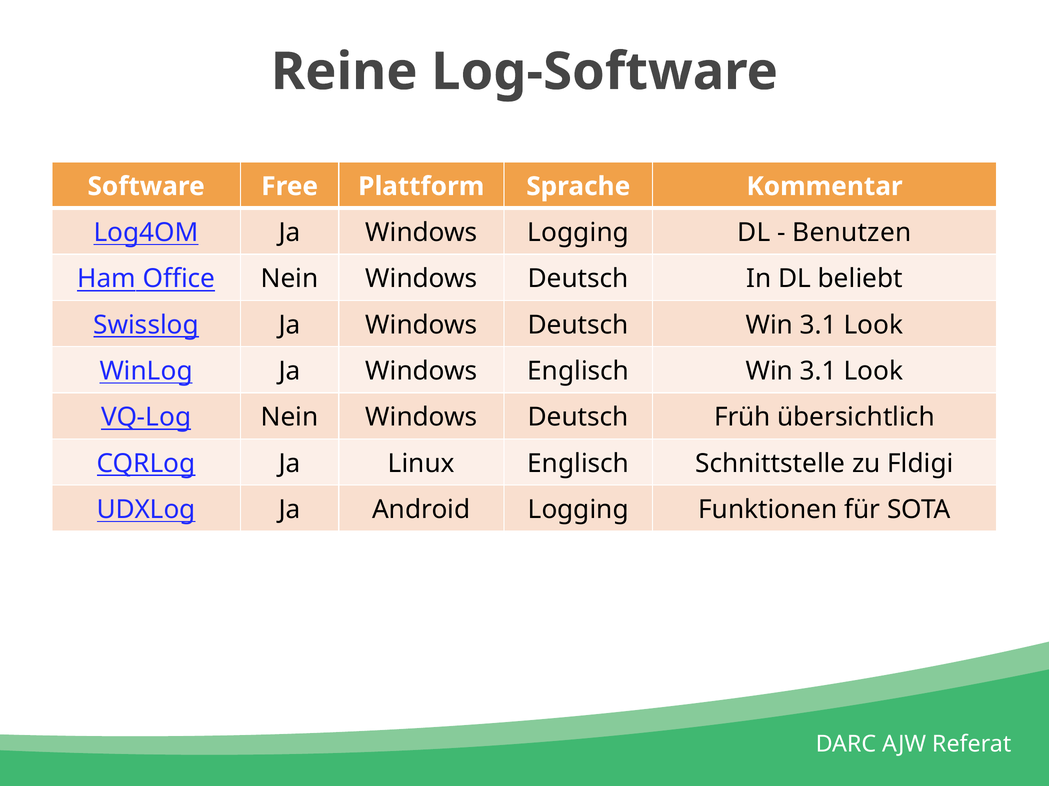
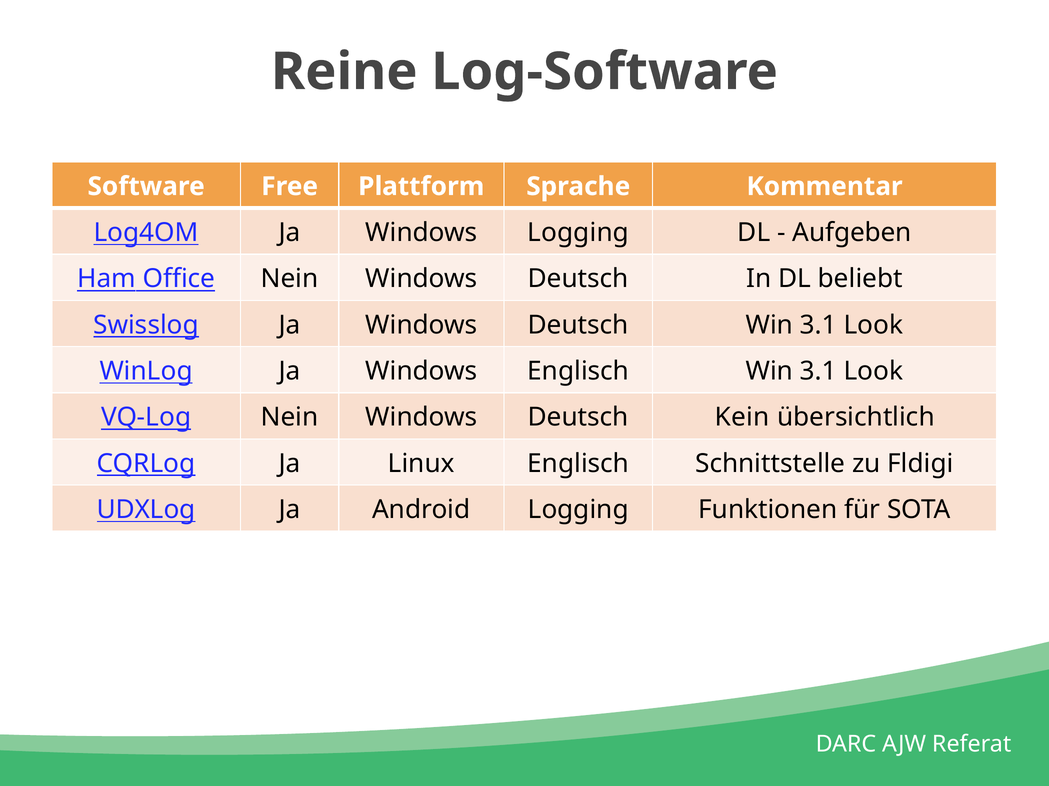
Benutzen: Benutzen -> Aufgeben (852, 233)
Früh: Früh -> Kein (742, 418)
